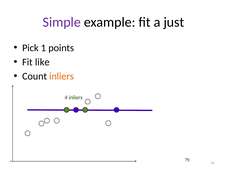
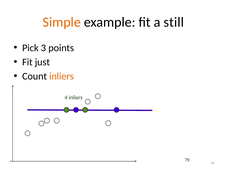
Simple colour: purple -> orange (62, 22)
just: just -> still (174, 22)
1: 1 -> 3 (44, 48)
like: like -> just (42, 62)
